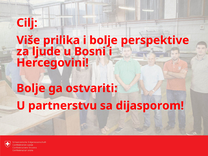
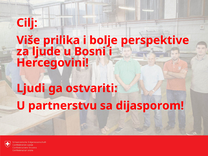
Bolje: Bolje -> Ljudi (31, 88)
